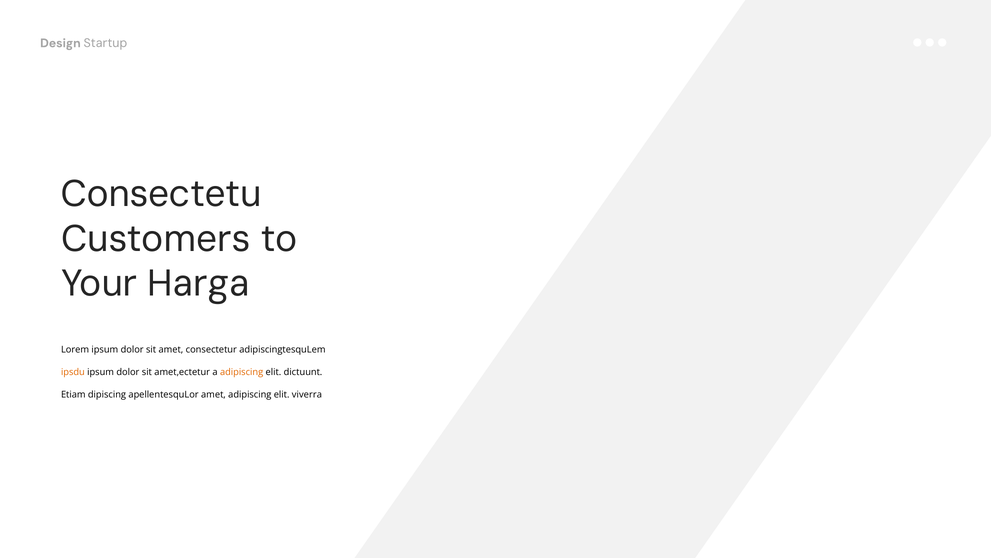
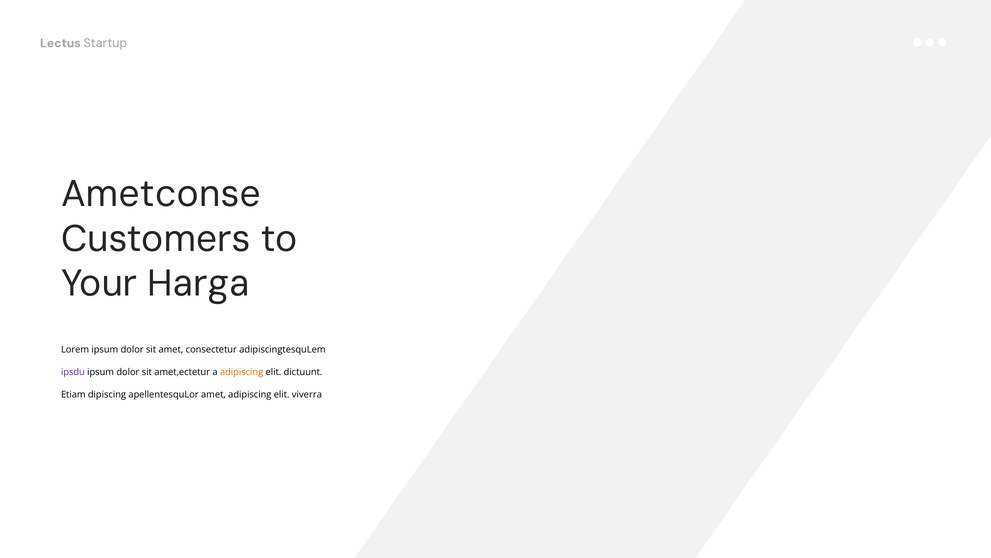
Design: Design -> Lectus (60, 43)
Consectetu: Consectetu -> Ametconse (161, 194)
ipsdu colour: orange -> purple (73, 372)
